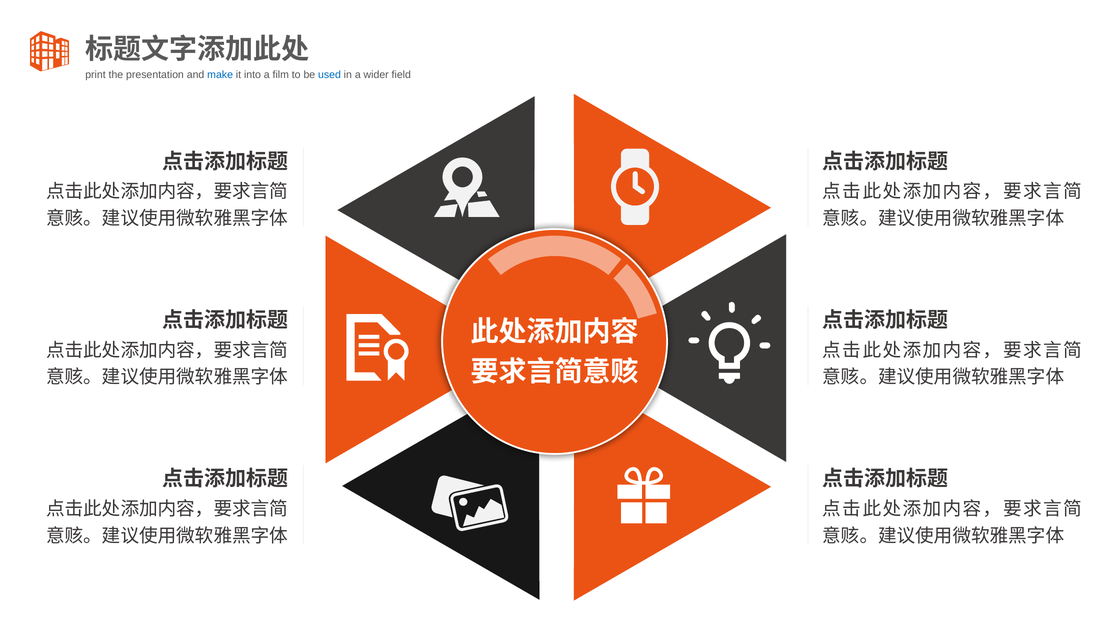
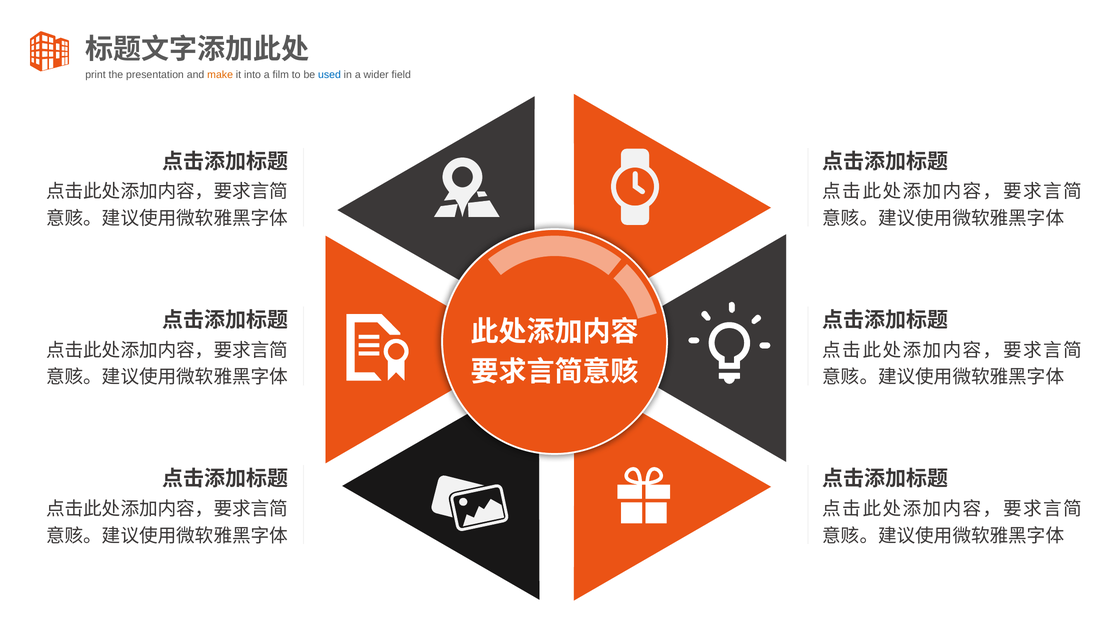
make colour: blue -> orange (220, 75)
